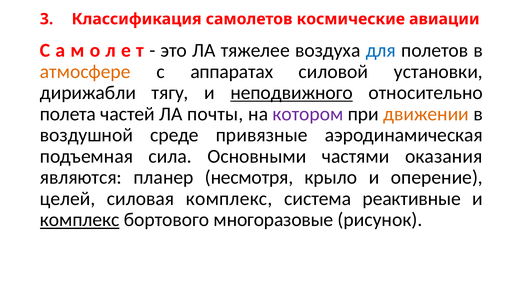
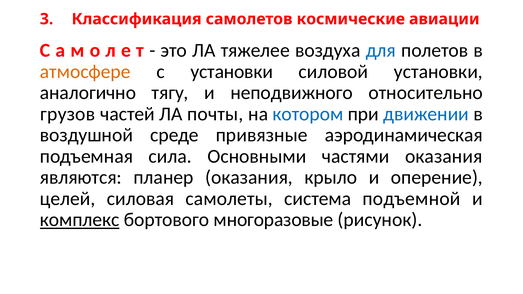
с аппаратах: аппаратах -> установки (232, 72)
дирижабли: дирижабли -> аналогично (88, 93)
неподвижного underline: present -> none (292, 93)
полета: полета -> грузов (68, 114)
котором colour: purple -> blue (308, 114)
движении colour: orange -> blue (426, 114)
планер несмотря: несмотря -> оказания (249, 178)
силовая комплекс: комплекс -> самолеты (229, 199)
реактивные: реактивные -> подъемной (412, 199)
